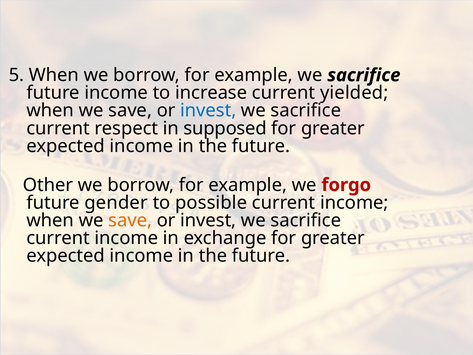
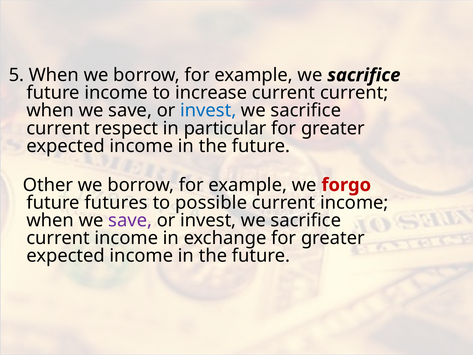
current yielded: yielded -> current (354, 93)
supposed: supposed -> particular (225, 128)
gender: gender -> futures (116, 203)
save colour: orange -> purple (130, 220)
